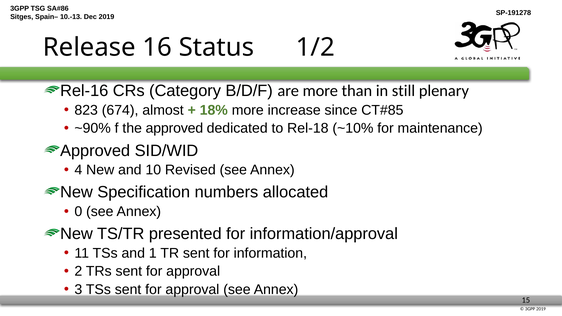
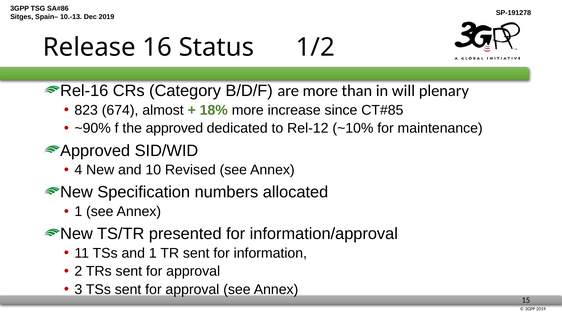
still: still -> will (403, 91)
Rel-18: Rel-18 -> Rel-12 (308, 128)
0: 0 -> 1 (78, 212)
